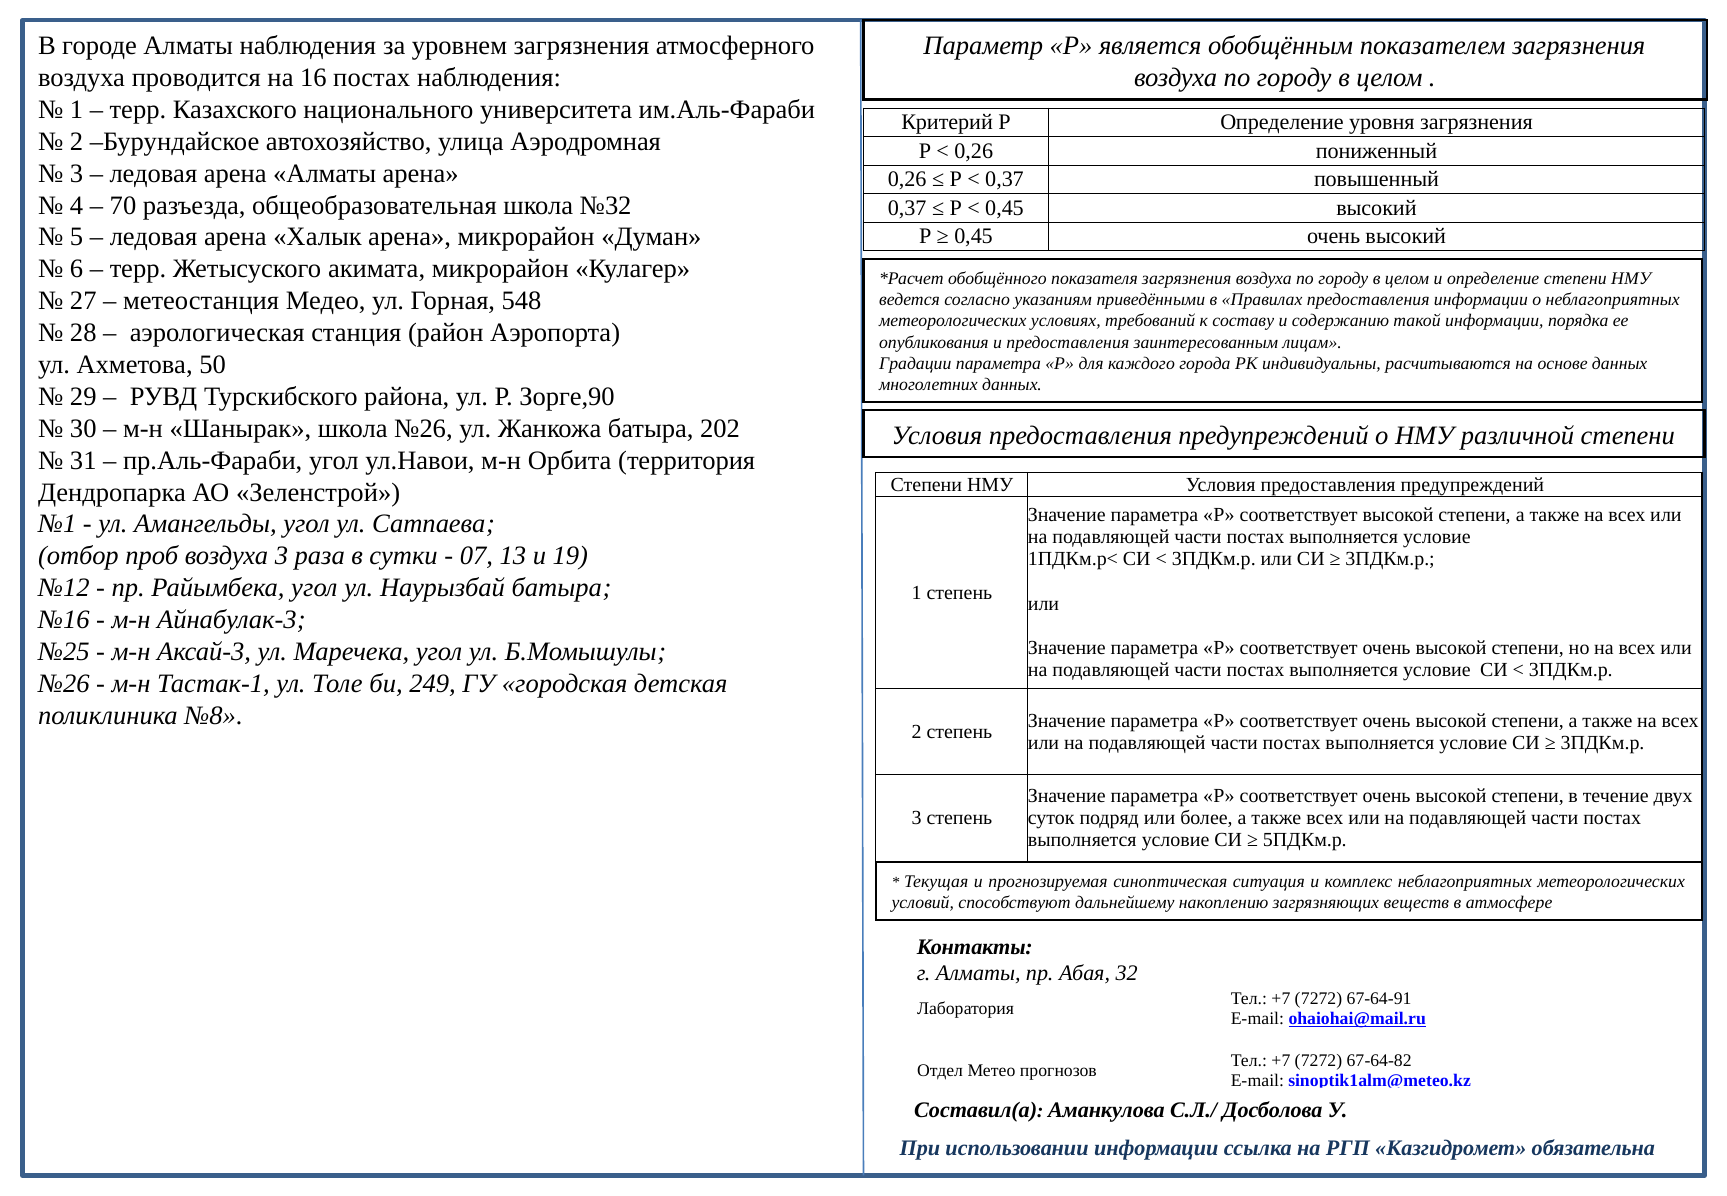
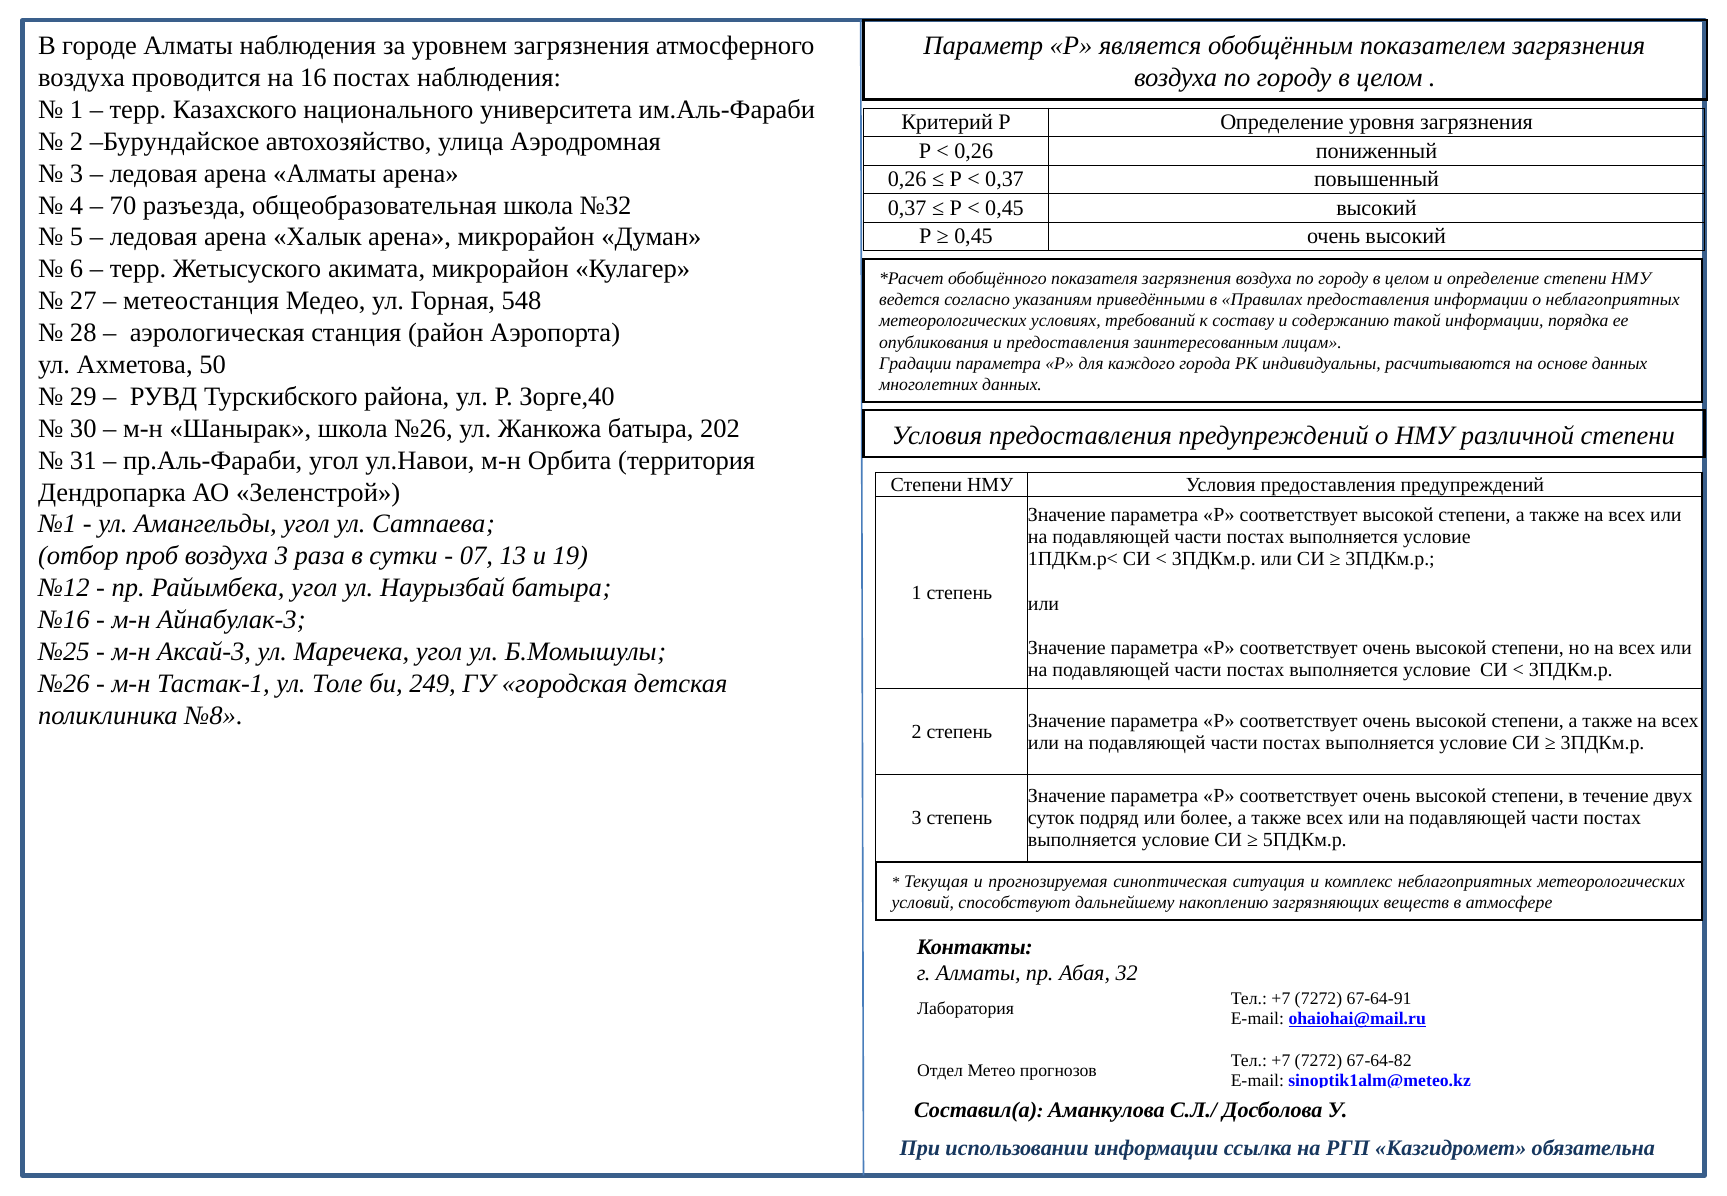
Зорге,90: Зорге,90 -> Зорге,40 (567, 396)
